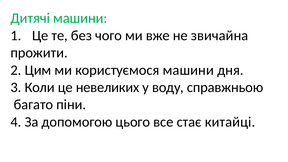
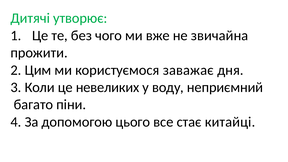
Дитячі машини: машини -> утворює (80, 18)
користуємося машини: машини -> заважає (188, 70)
справжньою: справжньою -> неприємний (225, 87)
